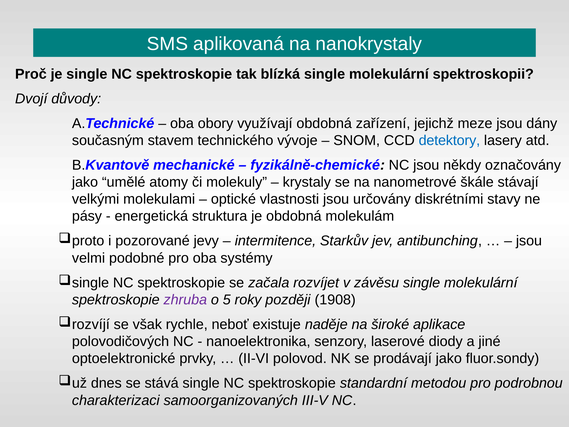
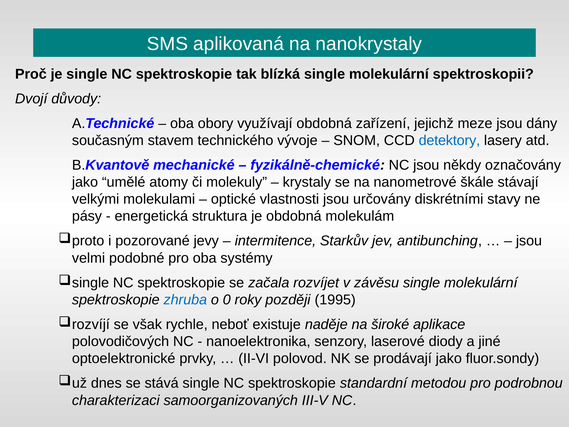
zhruba colour: purple -> blue (185, 300)
5: 5 -> 0 (227, 300)
1908: 1908 -> 1995 (335, 300)
